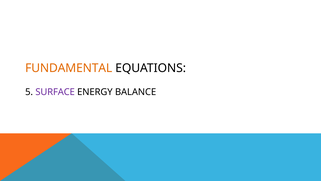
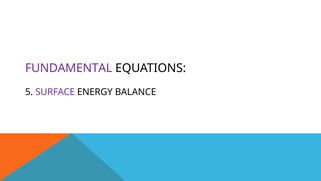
FUNDAMENTAL colour: orange -> purple (69, 68)
